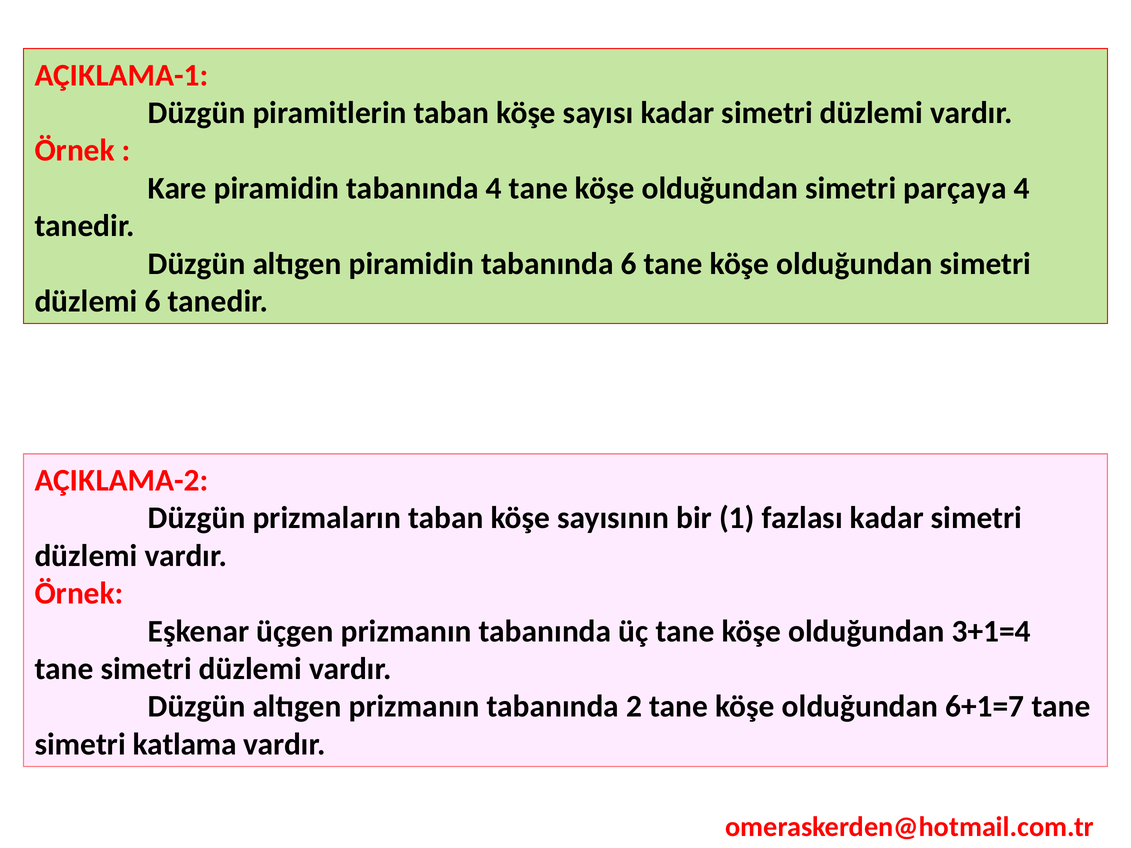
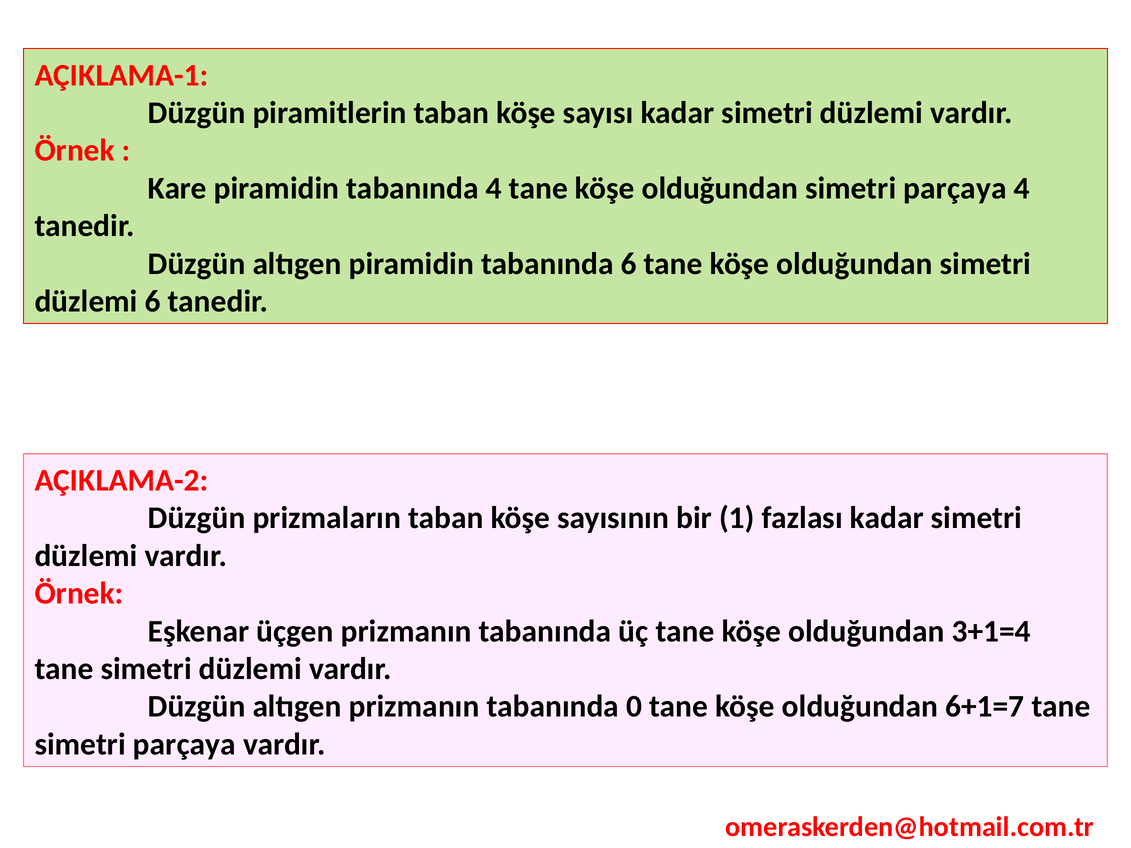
2: 2 -> 0 (634, 707)
katlama: katlama -> parçaya (184, 745)
